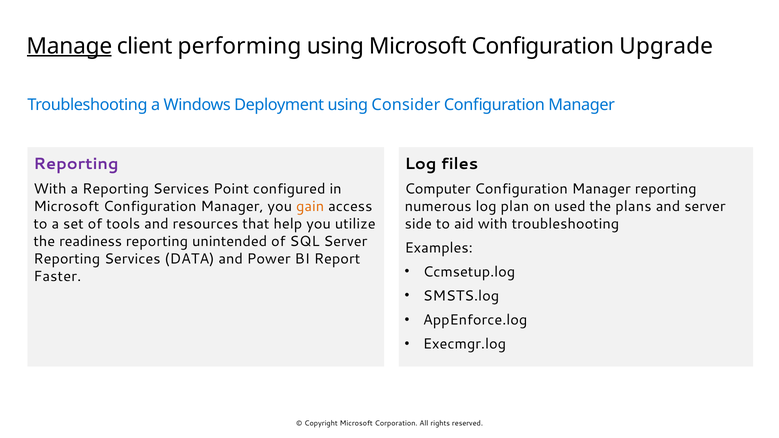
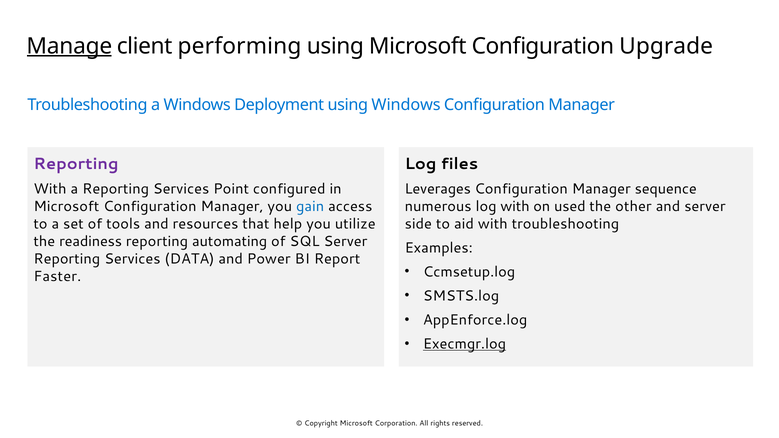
using Consider: Consider -> Windows (406, 105)
Computer: Computer -> Leverages (438, 189)
reporting: reporting -> sequence (666, 189)
gain colour: orange -> blue (310, 206)
log plan: plan -> with (515, 206)
plans: plans -> other (633, 206)
unintended: unintended -> automating (230, 242)
Execmgr.log underline: none -> present (464, 344)
